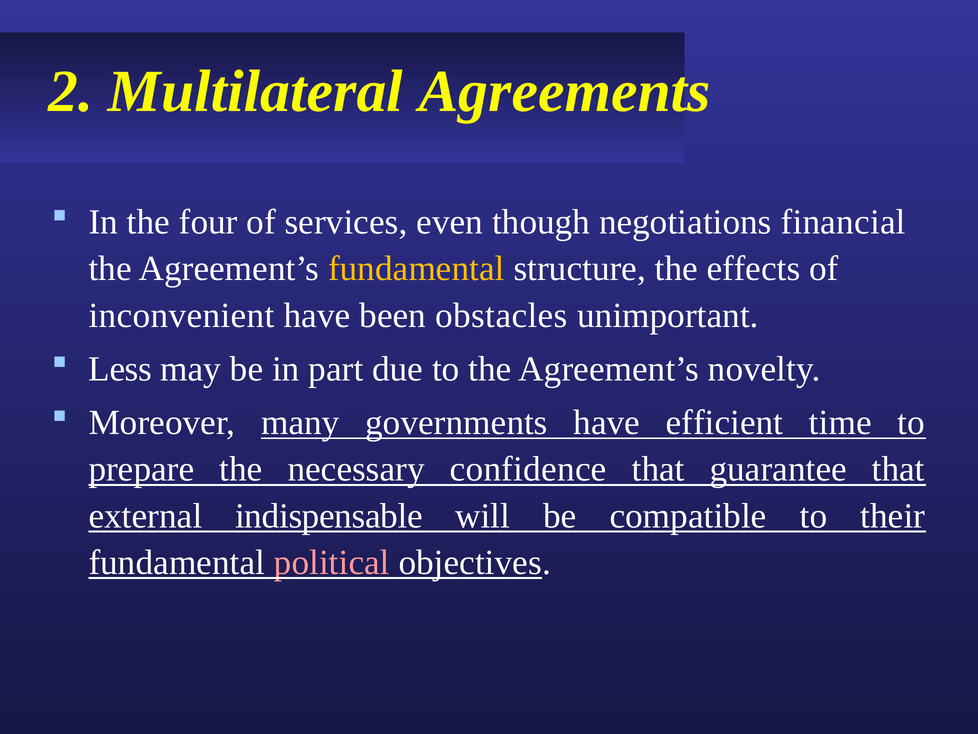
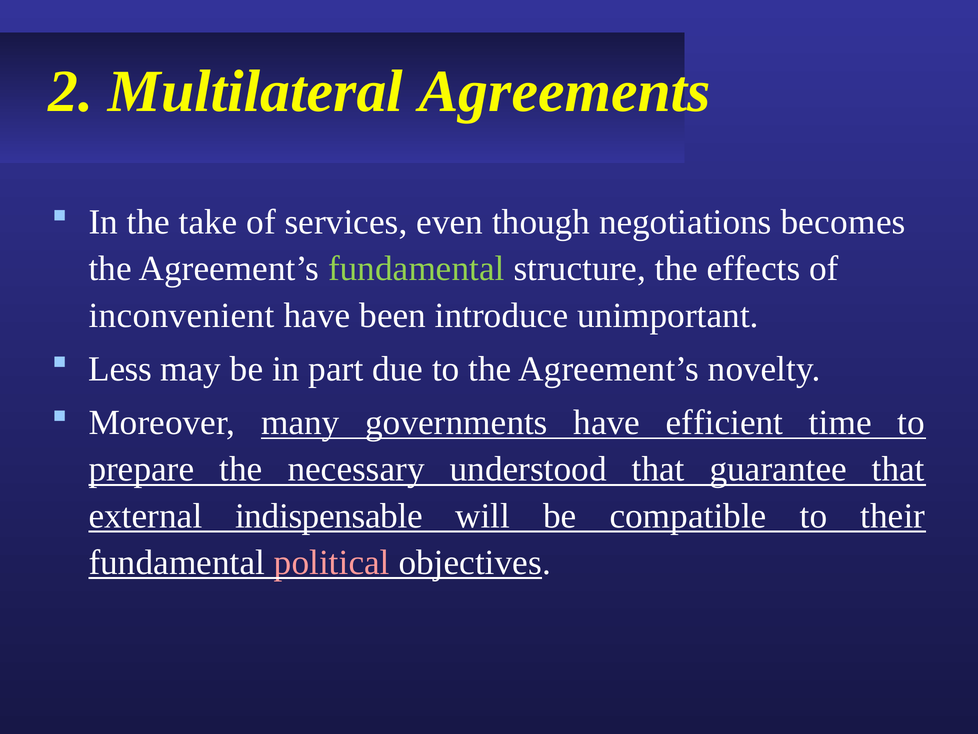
four: four -> take (208, 222)
financial: financial -> becomes (843, 222)
fundamental colour: yellow -> light green (416, 269)
obstacles: obstacles -> introduce (502, 315)
confidence: confidence -> understood (528, 469)
